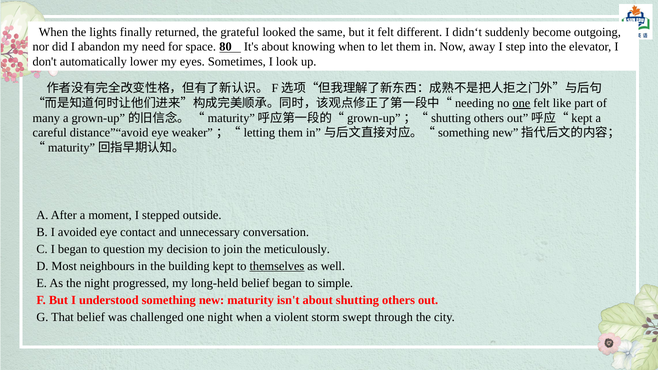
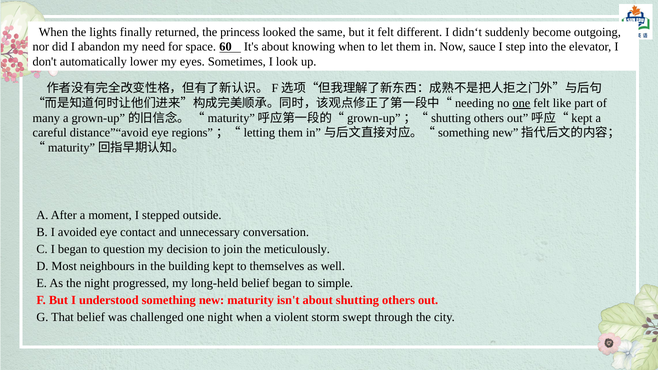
grateful: grateful -> princess (240, 32)
80: 80 -> 60 (226, 47)
away: away -> sauce (482, 47)
weaker: weaker -> regions (192, 133)
themselves underline: present -> none (277, 266)
